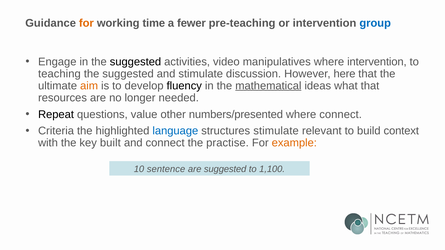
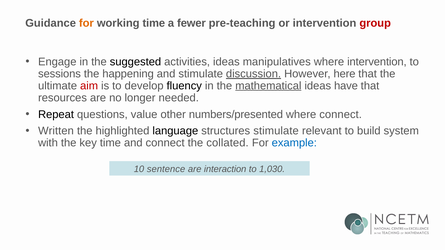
group colour: blue -> red (375, 23)
activities video: video -> ideas (226, 62)
teaching: teaching -> sessions (59, 74)
suggested: suggested -> happening (128, 74)
discussion underline: none -> present (254, 74)
aim colour: orange -> red (89, 86)
what: what -> have (346, 86)
Criteria: Criteria -> Written (56, 131)
language colour: blue -> black (175, 131)
context: context -> system (401, 131)
key built: built -> time (110, 143)
practise: practise -> collated (228, 143)
example colour: orange -> blue (294, 143)
are suggested: suggested -> interaction (225, 169)
1,100: 1,100 -> 1,030 (272, 169)
